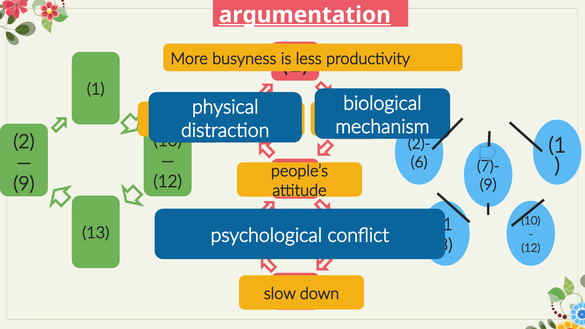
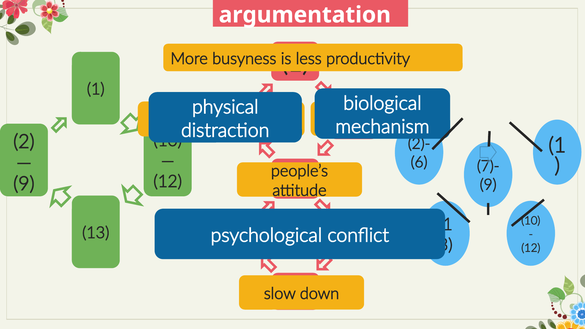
argumentation underline: present -> none (305, 15)
